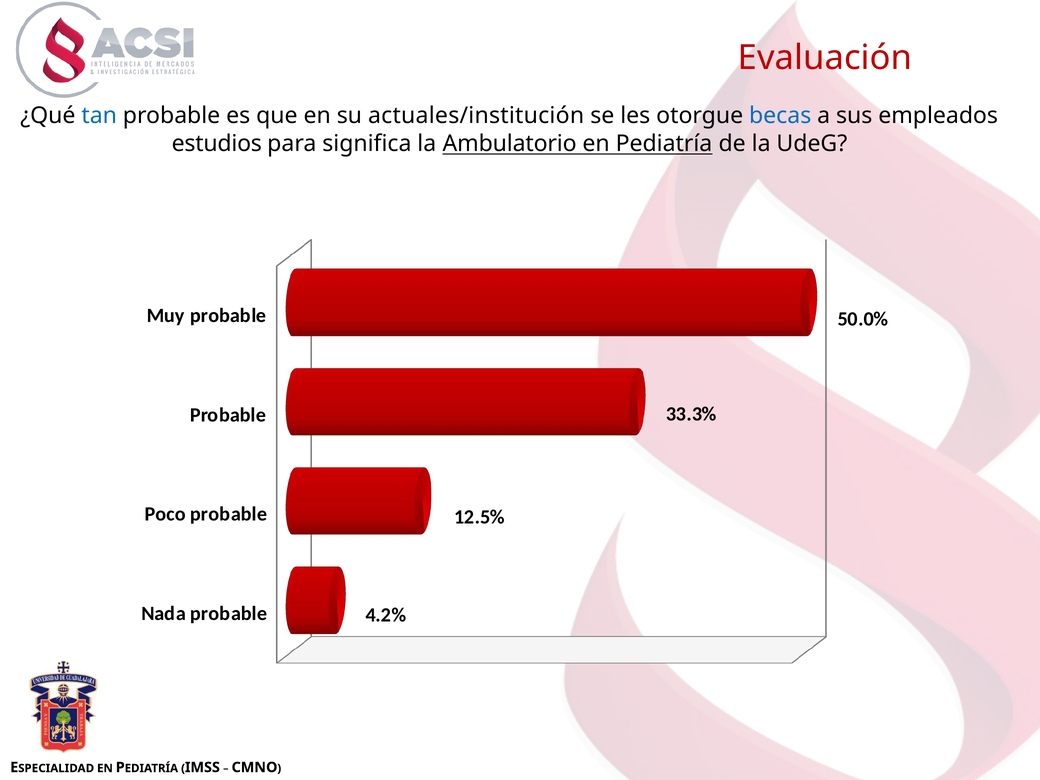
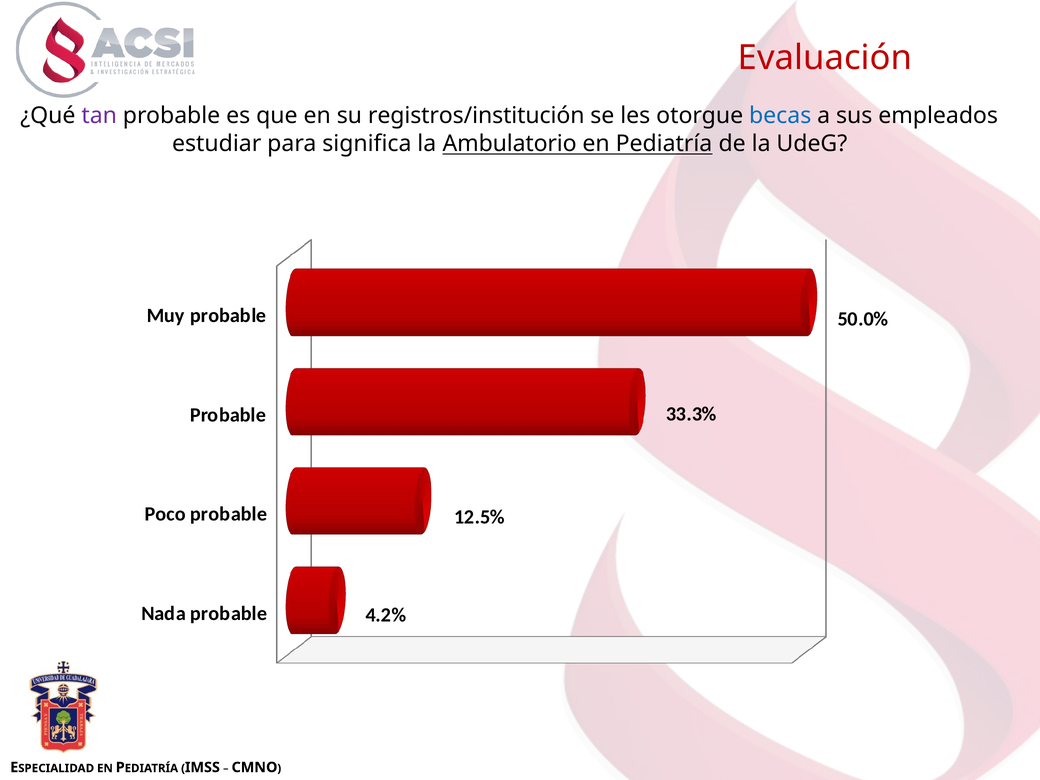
tan colour: blue -> purple (99, 116)
actuales/institución: actuales/institución -> registros/institución (476, 116)
estudios: estudios -> estudiar (217, 143)
